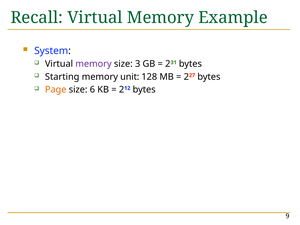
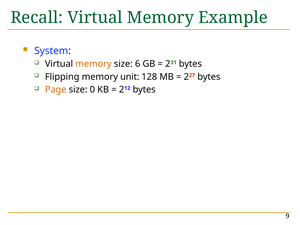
memory colour: purple -> orange (94, 64)
3: 3 -> 6 (138, 64)
Starting: Starting -> Flipping (62, 77)
6: 6 -> 0 (92, 90)
